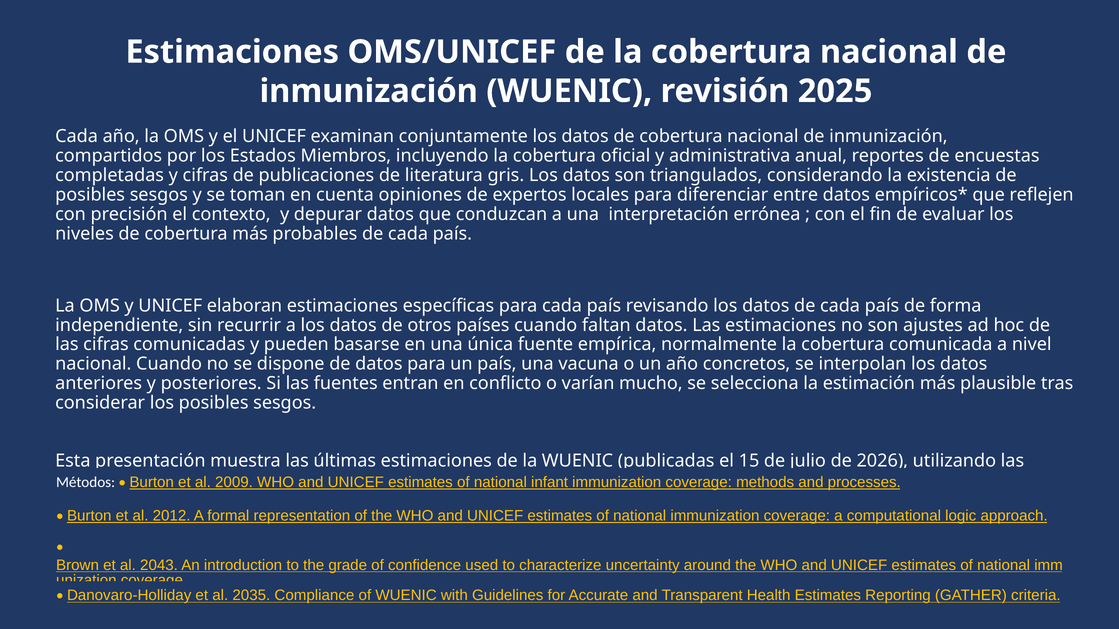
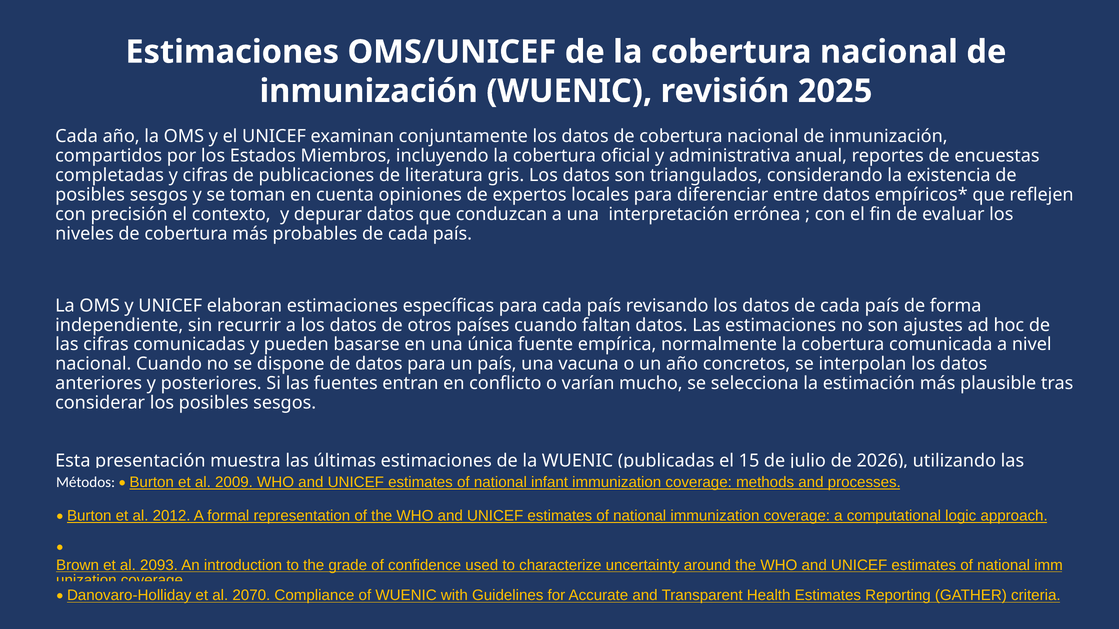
2043: 2043 -> 2093 (159, 565)
2035: 2035 -> 2070 (251, 596)
